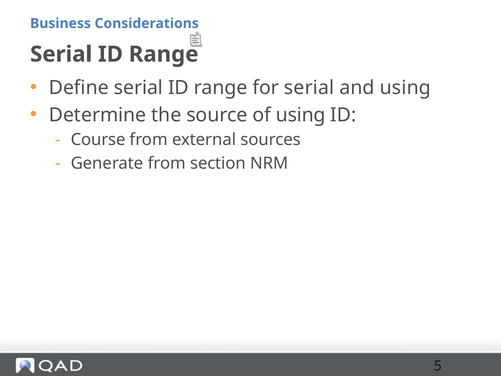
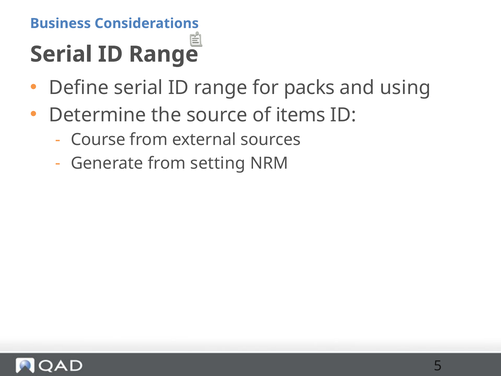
for serial: serial -> packs (309, 88)
of using: using -> items (301, 115)
section: section -> setting (218, 163)
